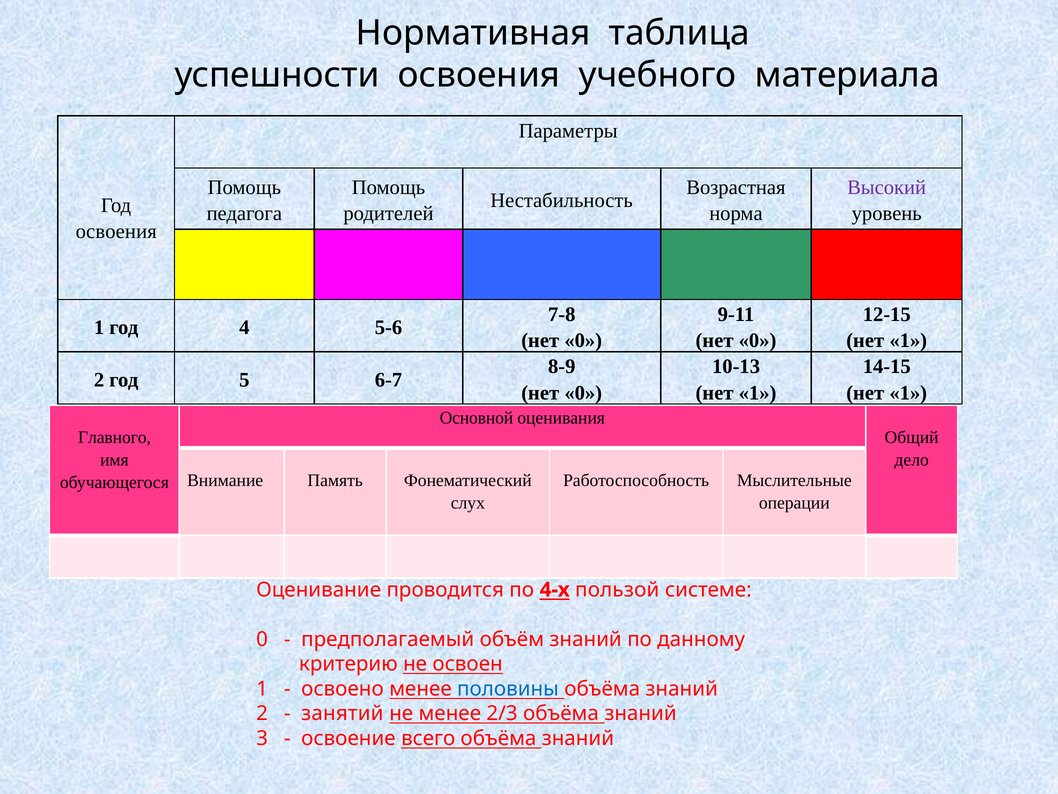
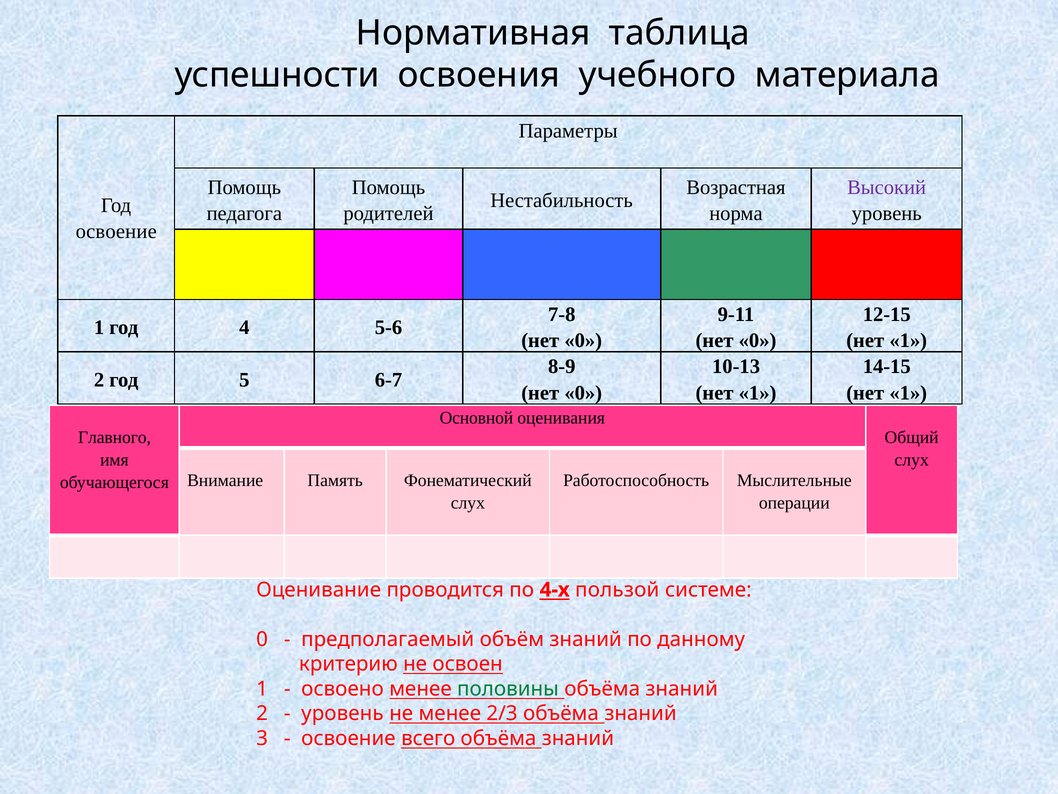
освоения: освоения -> освоение (116, 231)
дело: дело -> слух (912, 460)
половины colour: blue -> green (508, 688)
занятий: занятий -> уровень (342, 713)
